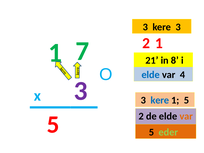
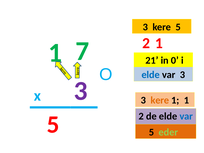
kere 3: 3 -> 5 (178, 27)
8: 8 -> 0 (175, 60)
var 4: 4 -> 3 (183, 75)
kere colour: blue -> orange (160, 100)
1 5: 5 -> 1 (186, 100)
var colour: orange -> blue (186, 116)
